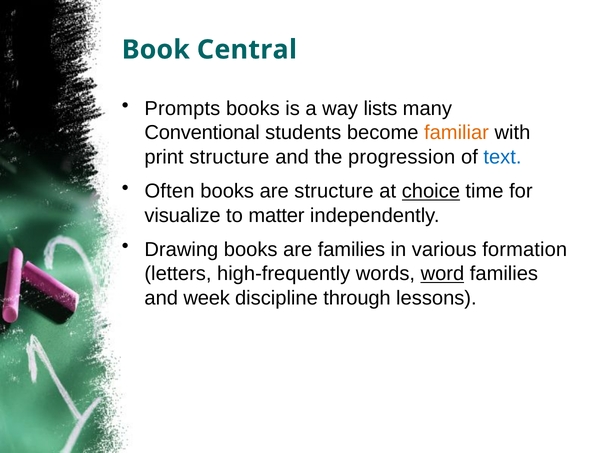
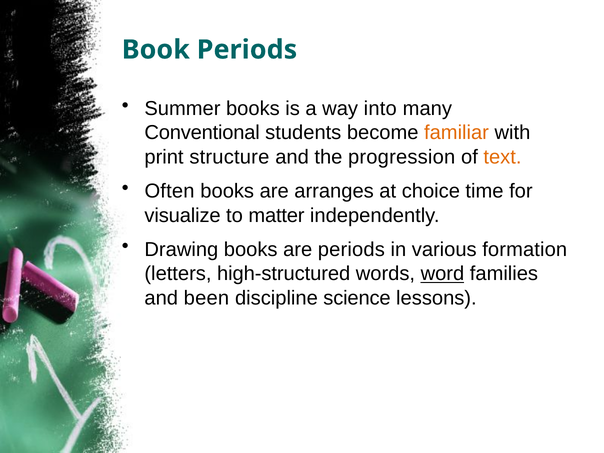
Book Central: Central -> Periods (247, 50)
Prompts: Prompts -> Summer (182, 109)
lists: lists -> into (380, 109)
text colour: blue -> orange (502, 157)
are structure: structure -> arranges (334, 191)
choice underline: present -> none (431, 191)
are families: families -> periods (351, 250)
high-frequently: high-frequently -> high-structured (284, 274)
week: week -> been (206, 298)
through: through -> science (357, 298)
